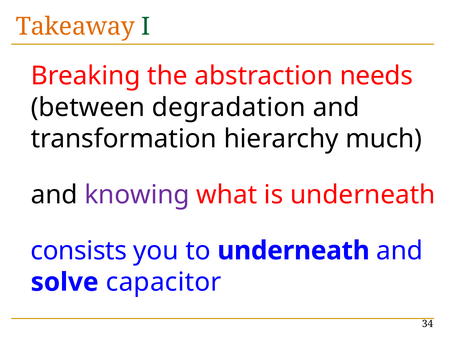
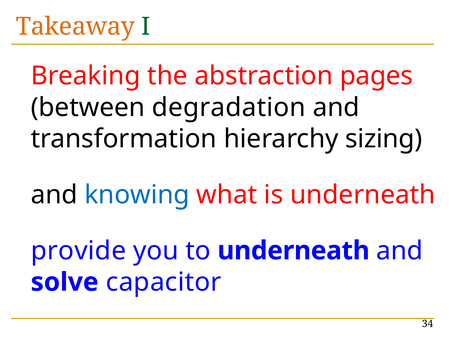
needs: needs -> pages (376, 76)
much: much -> sizing (384, 139)
knowing colour: purple -> blue (137, 195)
consists: consists -> provide (78, 251)
